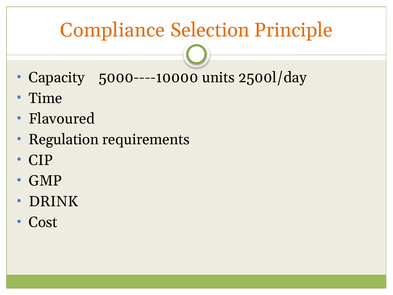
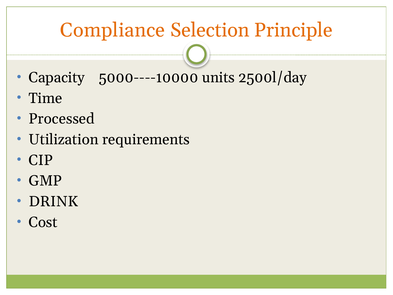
Flavoured: Flavoured -> Processed (62, 119)
Regulation: Regulation -> Utilization (64, 139)
